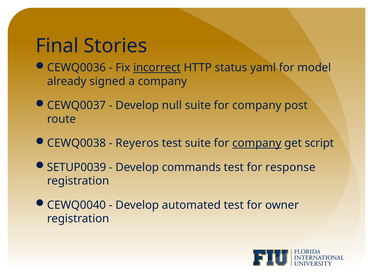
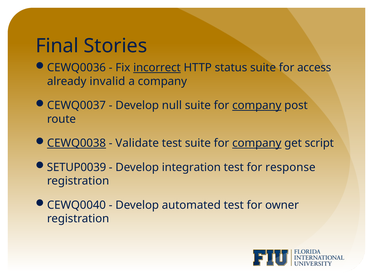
status yaml: yaml -> suite (263, 68)
model: model -> access (314, 68)
signed: signed -> invalid (107, 81)
company underline: none -> present (257, 105)
CEWQ0038 underline: none -> present (76, 143)
Reyeros: Reyeros -> Validate (137, 143)
commands: commands -> integration (191, 167)
